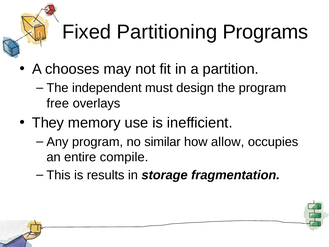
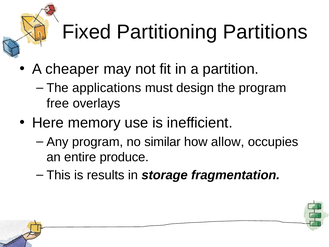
Programs: Programs -> Partitions (265, 32)
chooses: chooses -> cheaper (72, 69)
independent: independent -> applications (107, 88)
They: They -> Here (48, 123)
compile: compile -> produce (124, 157)
